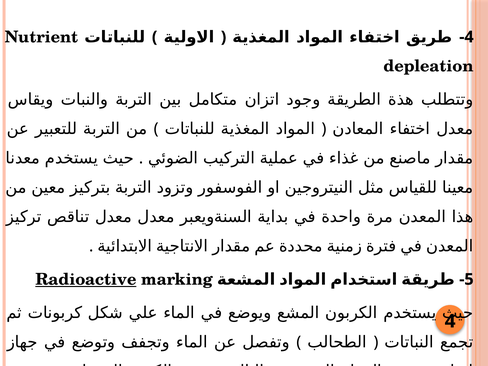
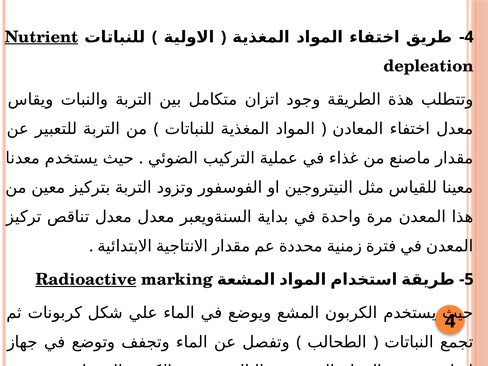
Nutrient underline: none -> present (41, 37)
